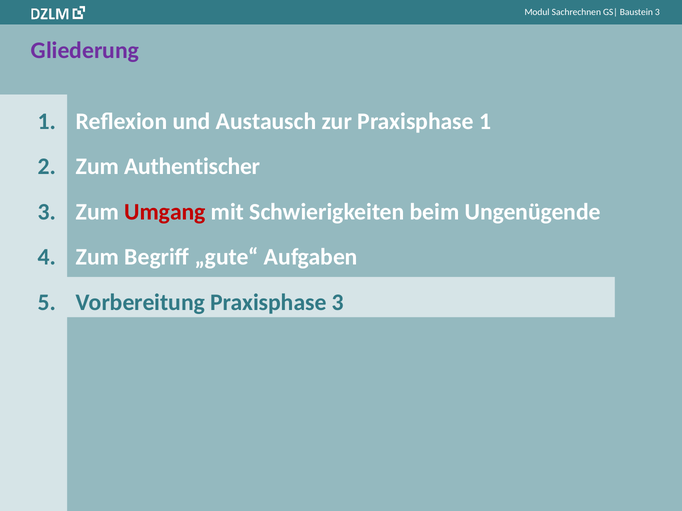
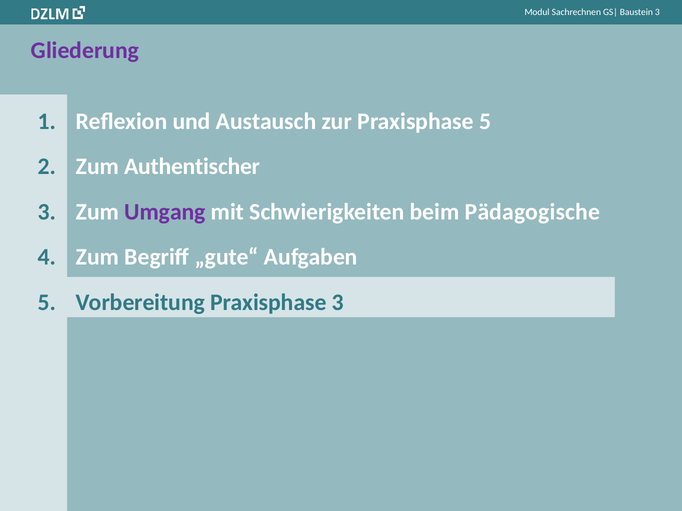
Praxisphase 1: 1 -> 5 (485, 122)
Umgang colour: red -> purple (165, 212)
Ungenügende: Ungenügende -> Pädagogische (532, 212)
